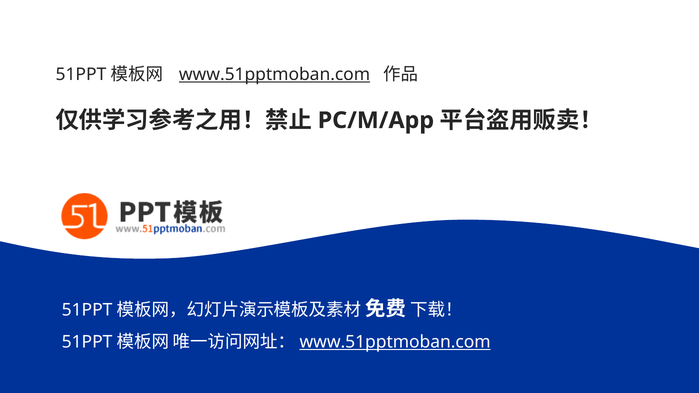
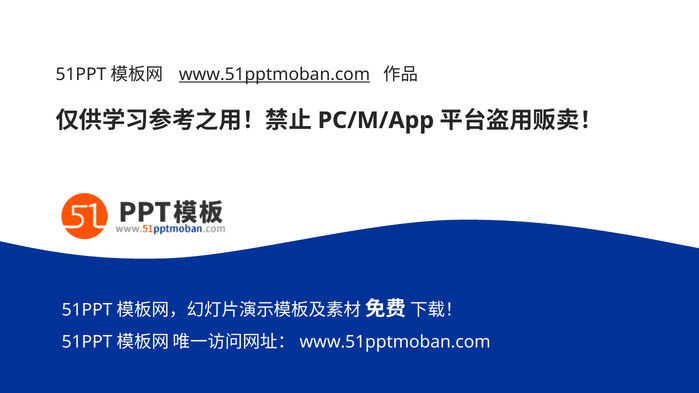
www.51pptmoban.com underline: present -> none (395, 342)
